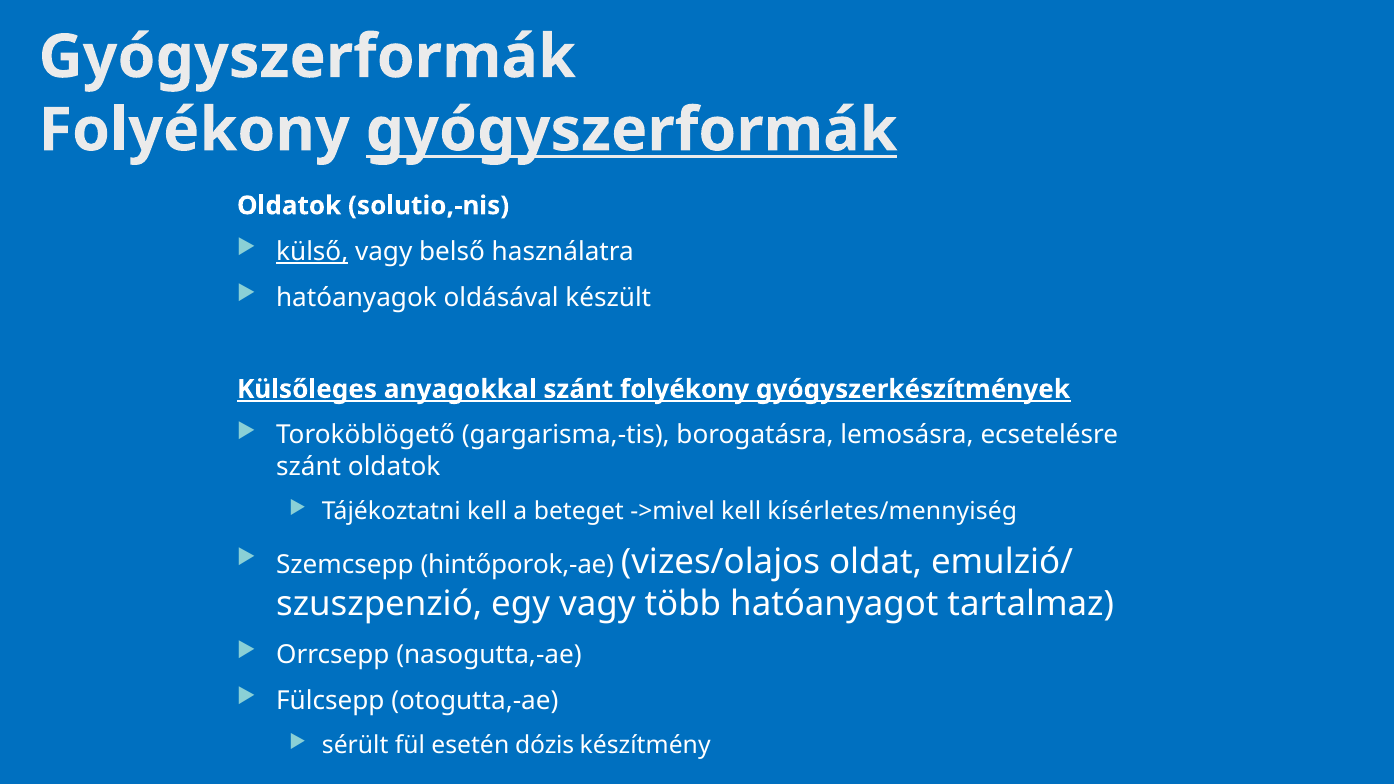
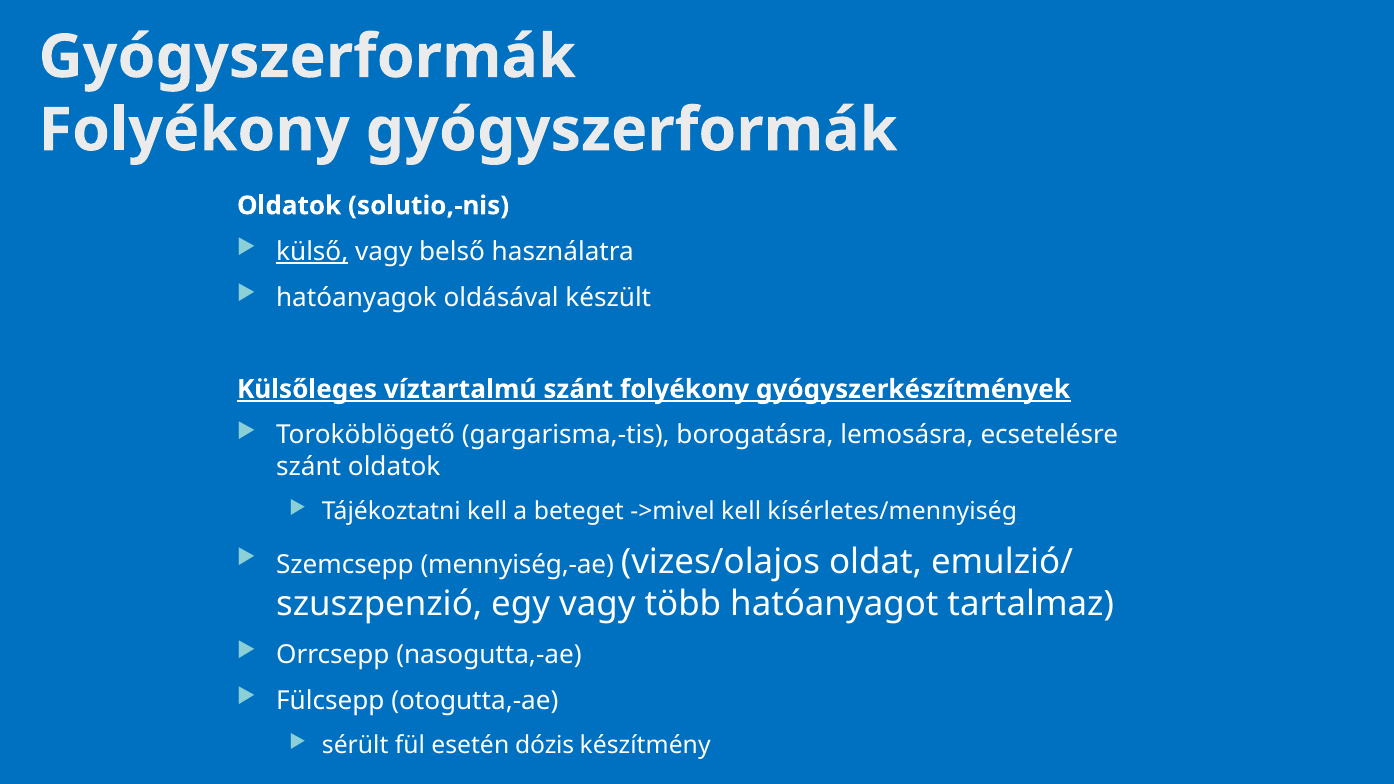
gyógyszerformák underline: present -> none (632, 130)
anyagokkal: anyagokkal -> víztartalmú (460, 389)
hintőporok,-ae: hintőporok,-ae -> mennyiség,-ae (517, 565)
